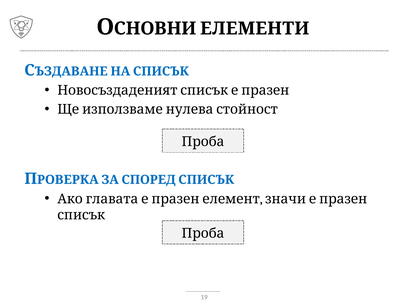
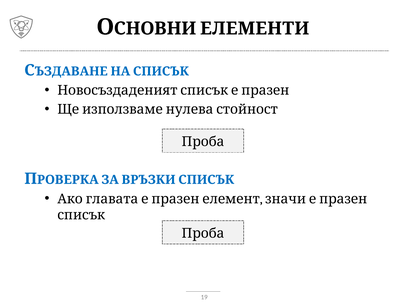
СПОРЕД: СПОРЕД -> ВРЪЗКИ (149, 179)
